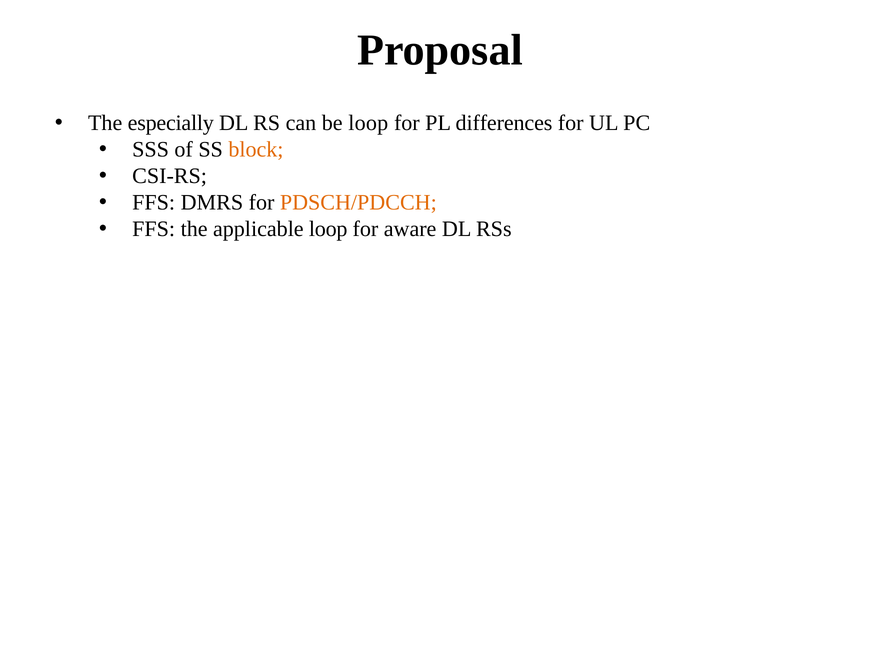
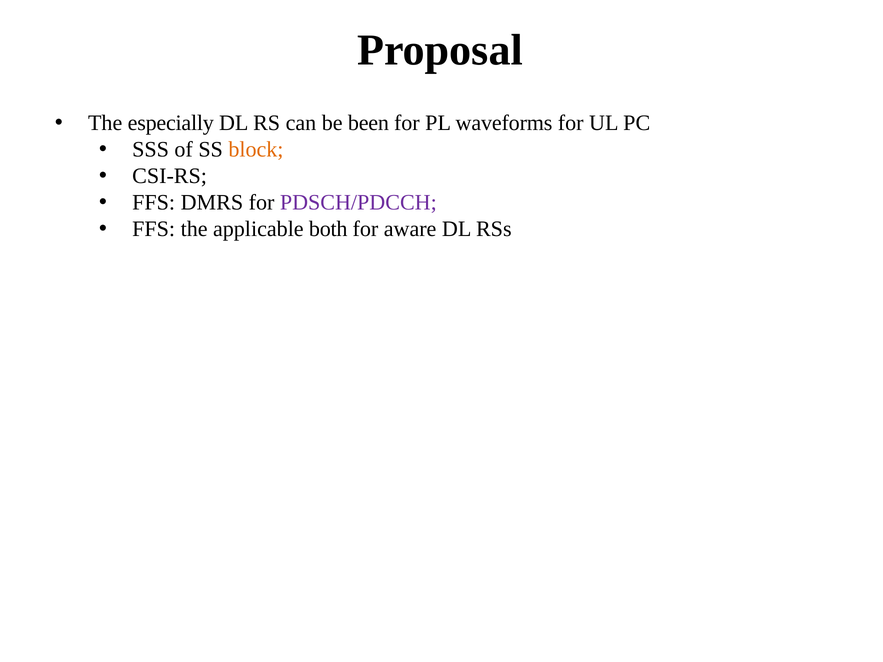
be loop: loop -> been (368, 123)
differences: differences -> waveforms (504, 123)
PDSCH/PDCCH colour: orange -> purple (358, 203)
applicable loop: loop -> both (328, 229)
